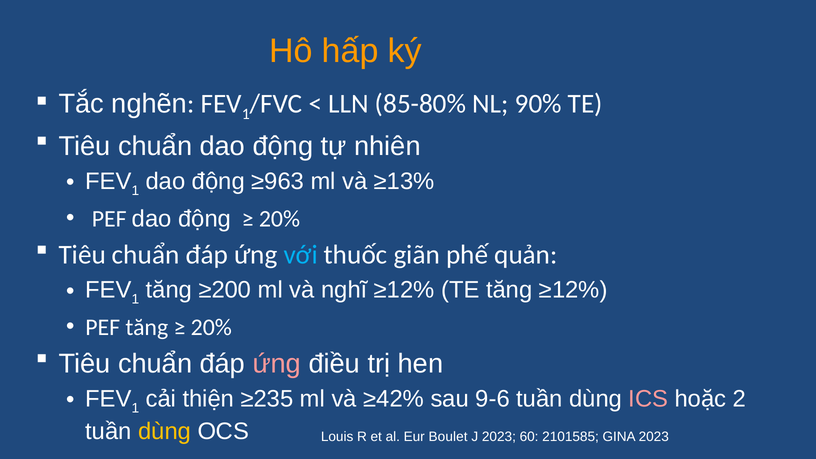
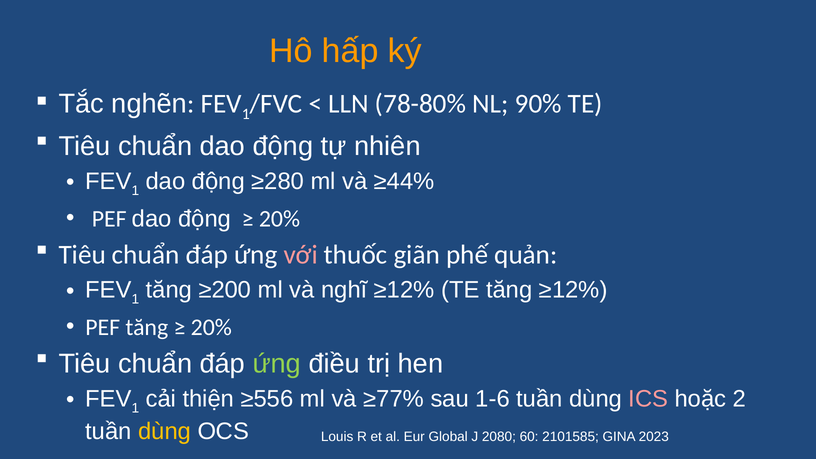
85-80%: 85-80% -> 78-80% (421, 104)
≥963: ≥963 -> ≥280 (278, 181)
≥13%: ≥13% -> ≥44% (404, 181)
với colour: light blue -> pink (301, 255)
ứng colour: pink -> light green (277, 364)
≥235: ≥235 -> ≥556 (267, 399)
≥42%: ≥42% -> ≥77% (394, 399)
9-6: 9-6 -> 1-6 (493, 399)
Boulet: Boulet -> Global (448, 437)
J 2023: 2023 -> 2080 (499, 437)
